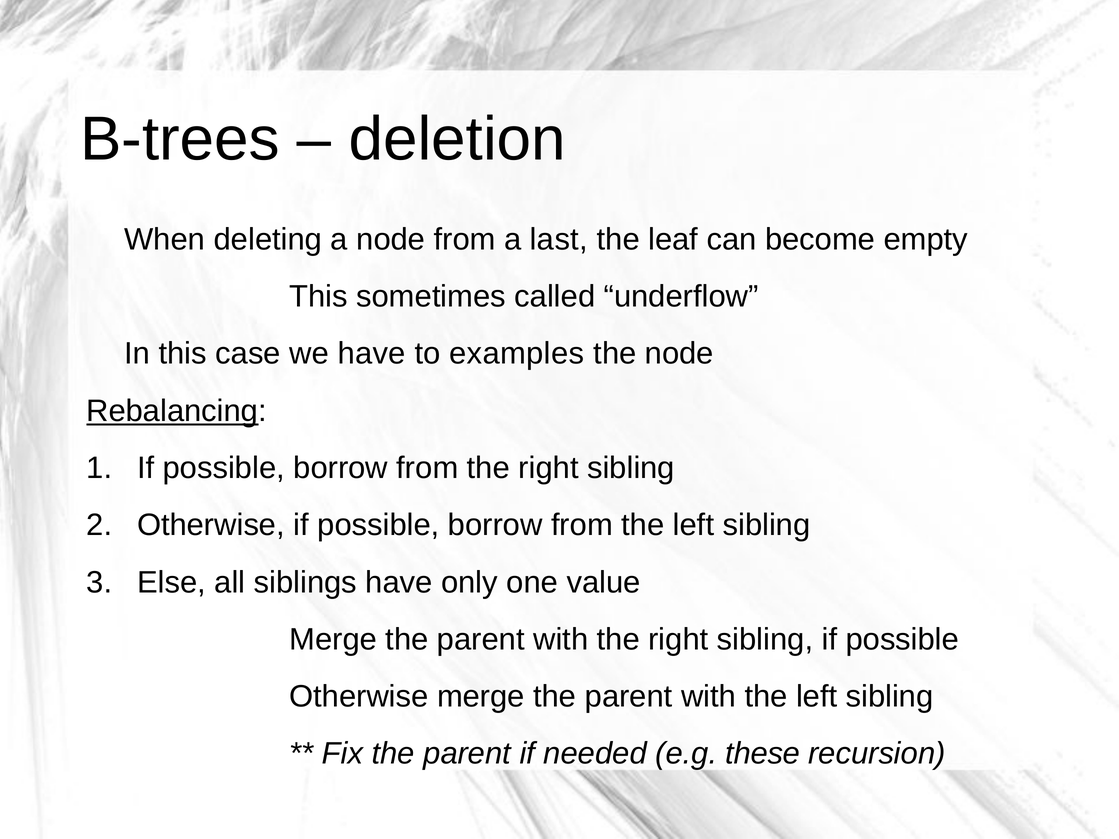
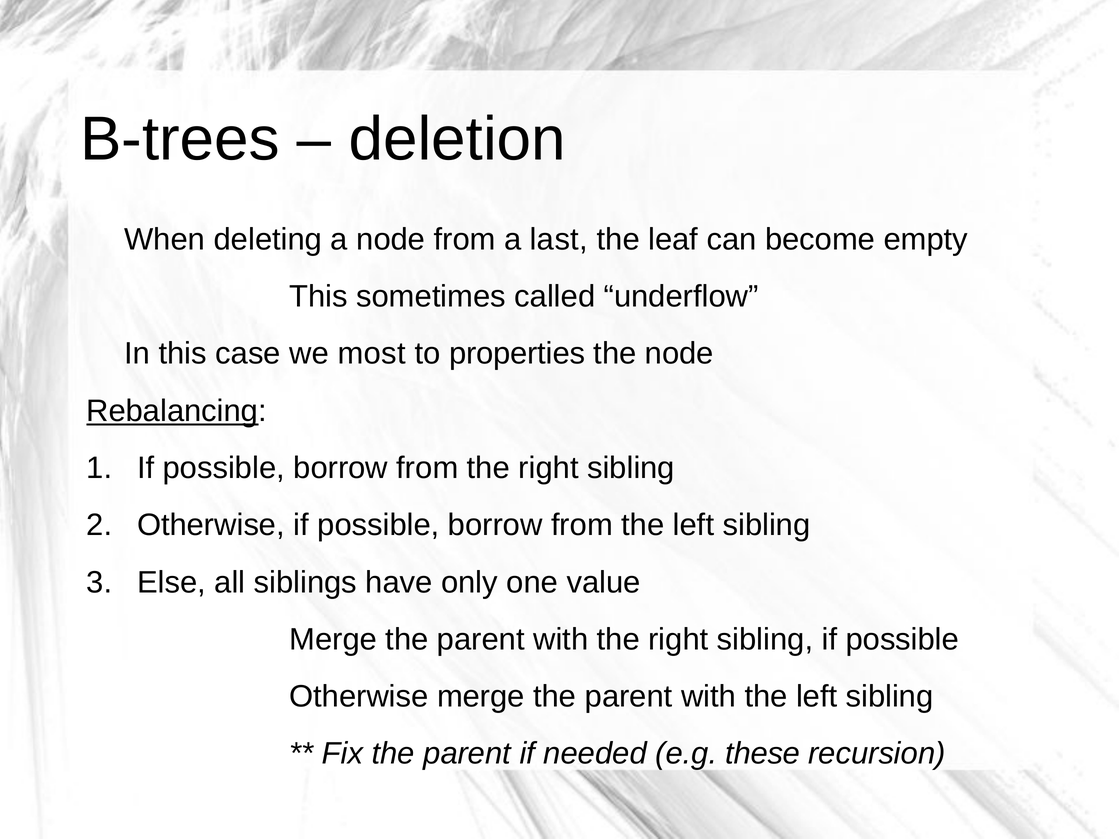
we have: have -> most (372, 354)
examples: examples -> properties (517, 354)
